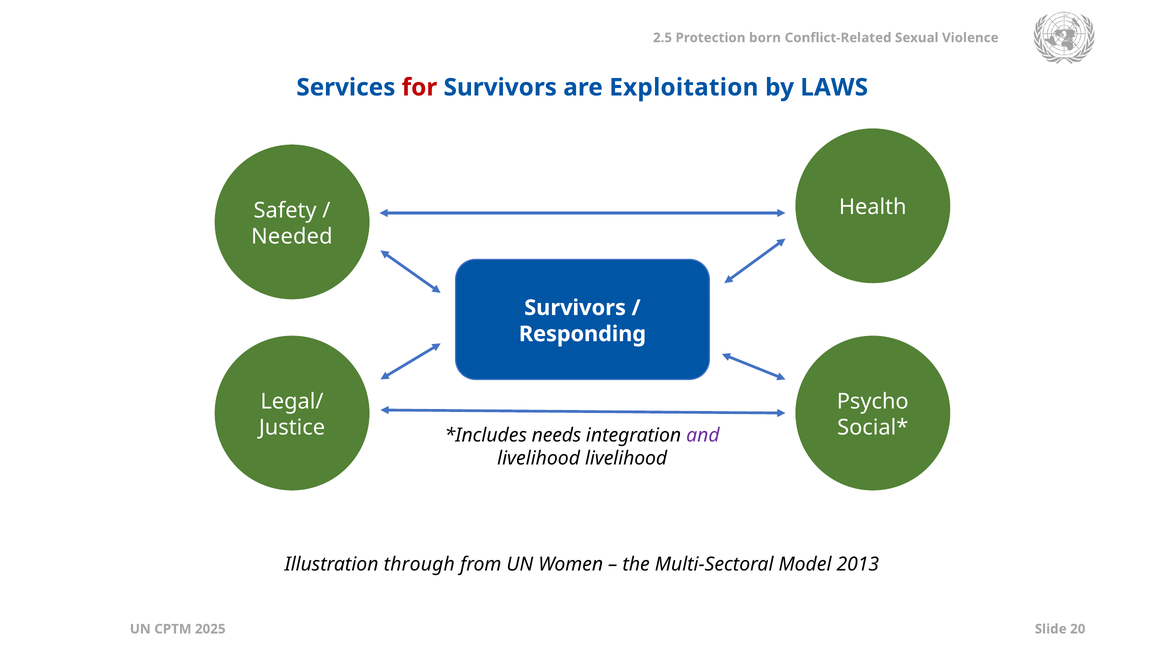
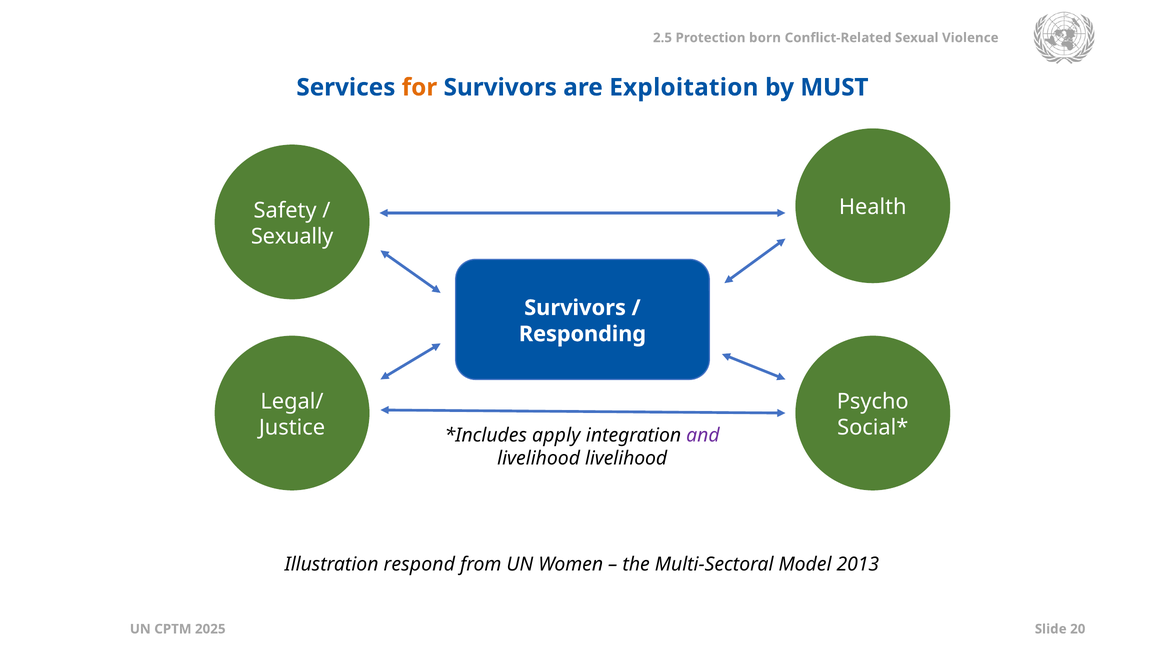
for colour: red -> orange (419, 87)
LAWS: LAWS -> MUST (834, 87)
Needed: Needed -> Sexually (292, 237)
needs: needs -> apply (556, 435)
through: through -> respond (419, 565)
